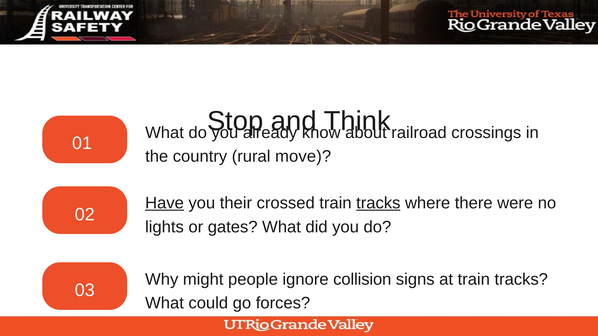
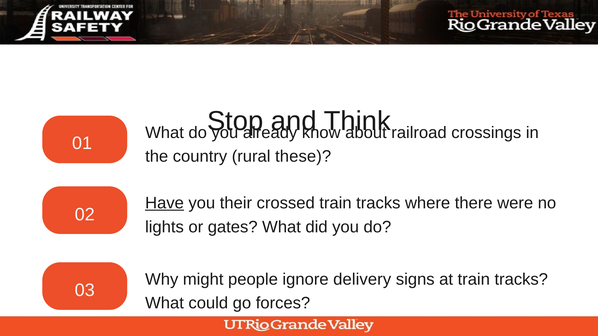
move: move -> these (303, 157)
tracks underline: present -> none (378, 203)
collision: collision -> delivery (362, 280)
